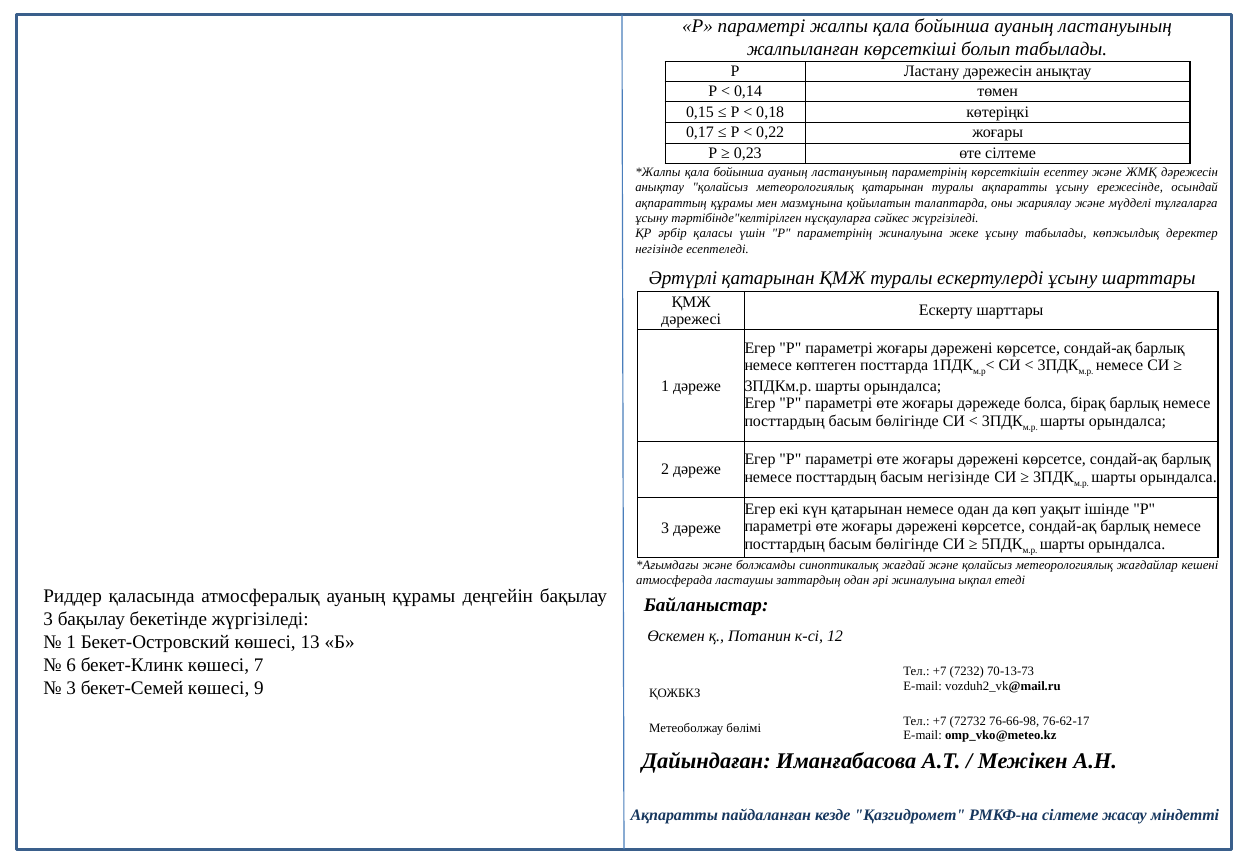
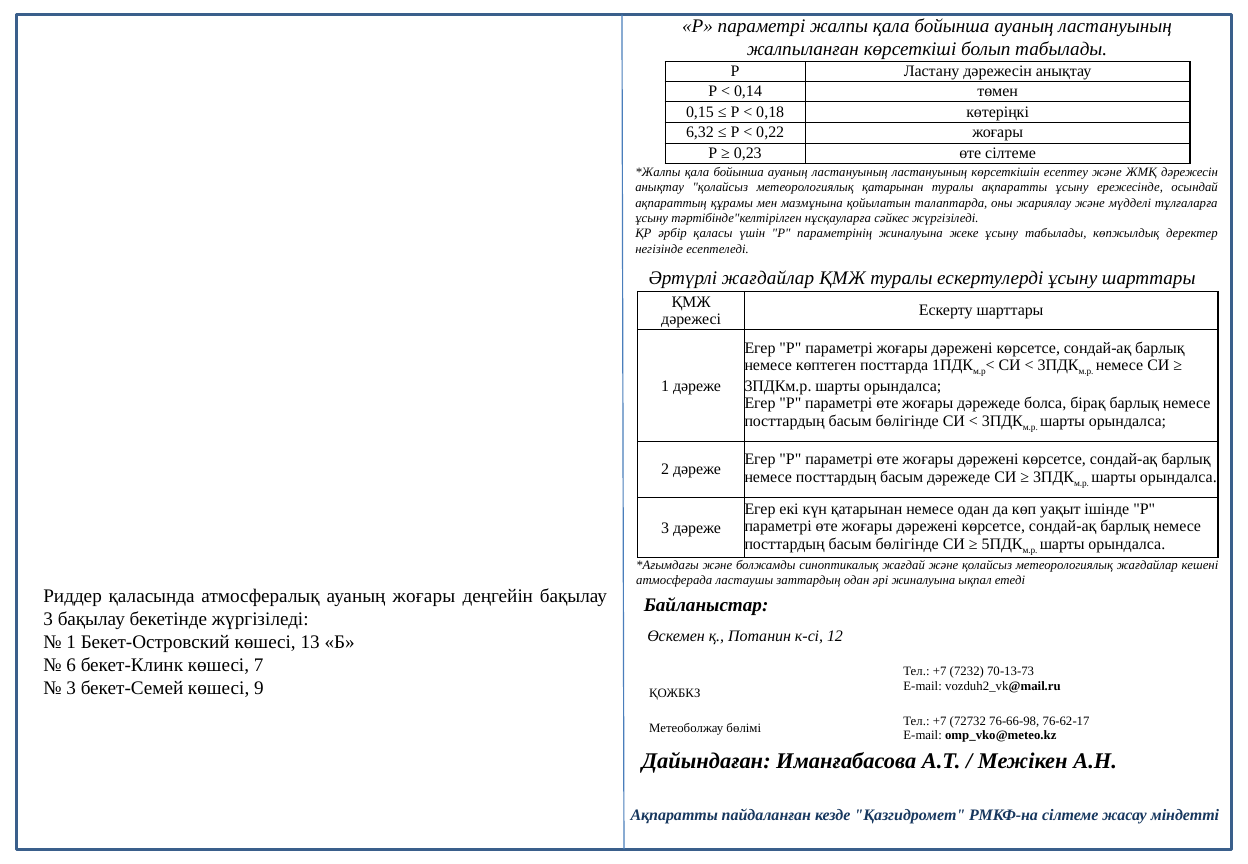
0,17: 0,17 -> 6,32 (700, 132)
ластануының параметрінің: параметрінің -> ластануының (930, 172)
Әртүрлі қатарынан: қатарынан -> жағдайлар (768, 278)
басым негізінде: негізінде -> дәрежеде (959, 477)
ауаның құрамы: құрамы -> жоғары (424, 596)
